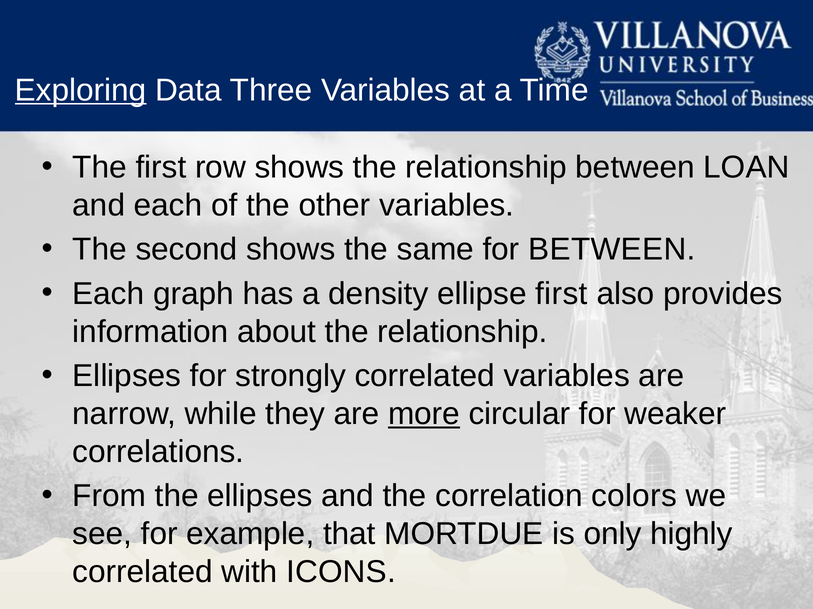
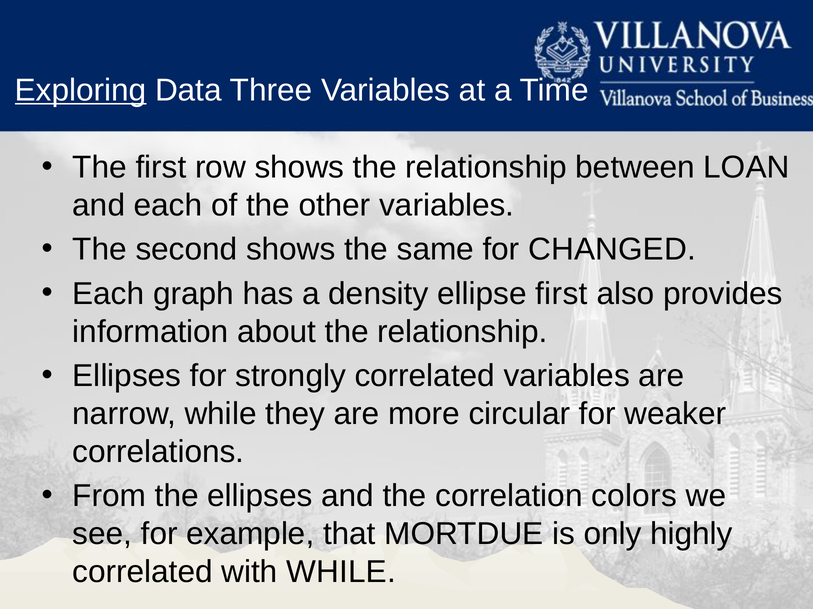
for BETWEEN: BETWEEN -> CHANGED (612, 250)
more underline: present -> none (424, 414)
with ICONS: ICONS -> WHILE (341, 572)
